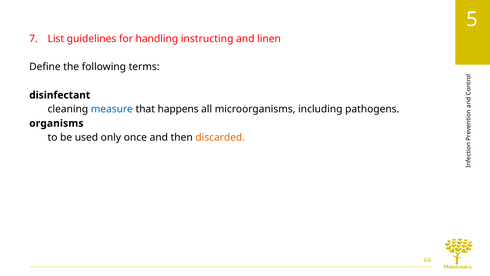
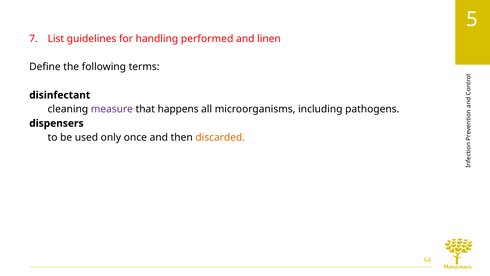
instructing: instructing -> performed (207, 39)
measure colour: blue -> purple (112, 109)
organisms: organisms -> dispensers (56, 123)
